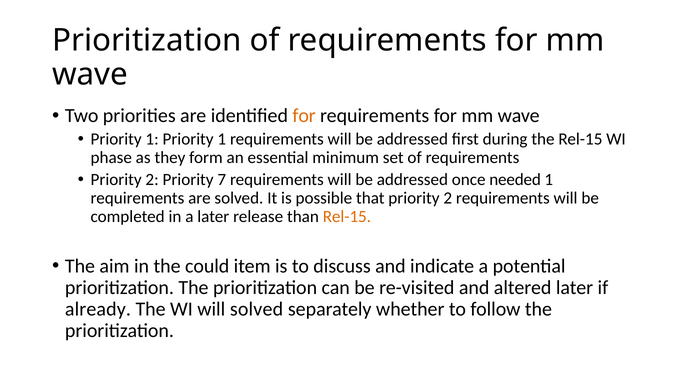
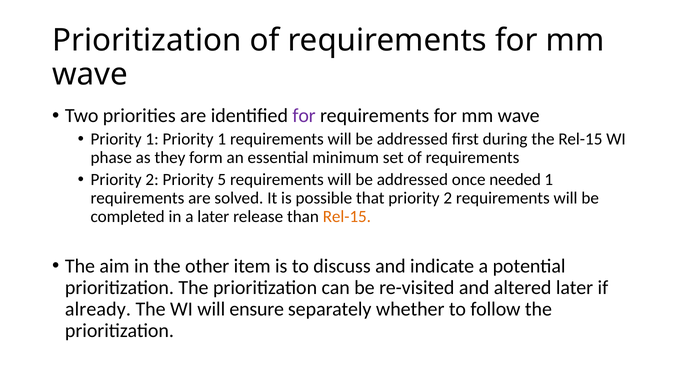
for colour: orange -> purple (304, 116)
7: 7 -> 5 (222, 180)
could: could -> other (207, 266)
will solved: solved -> ensure (257, 309)
